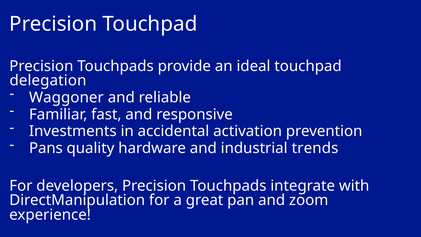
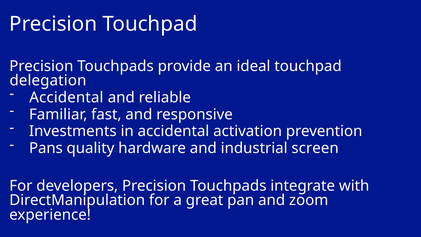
Waggoner: Waggoner -> Accidental (66, 97)
trends: trends -> screen (315, 148)
